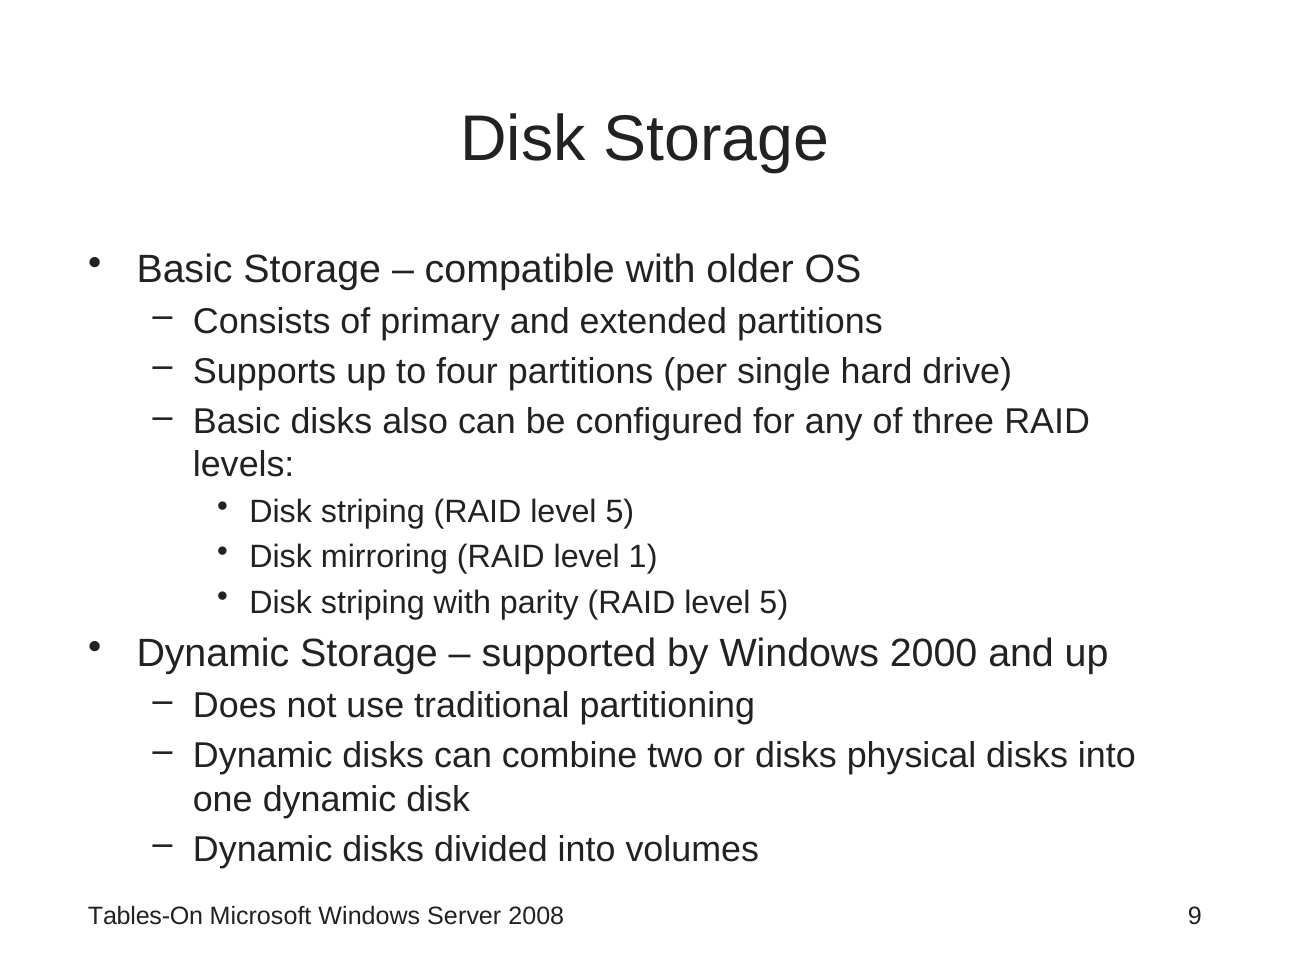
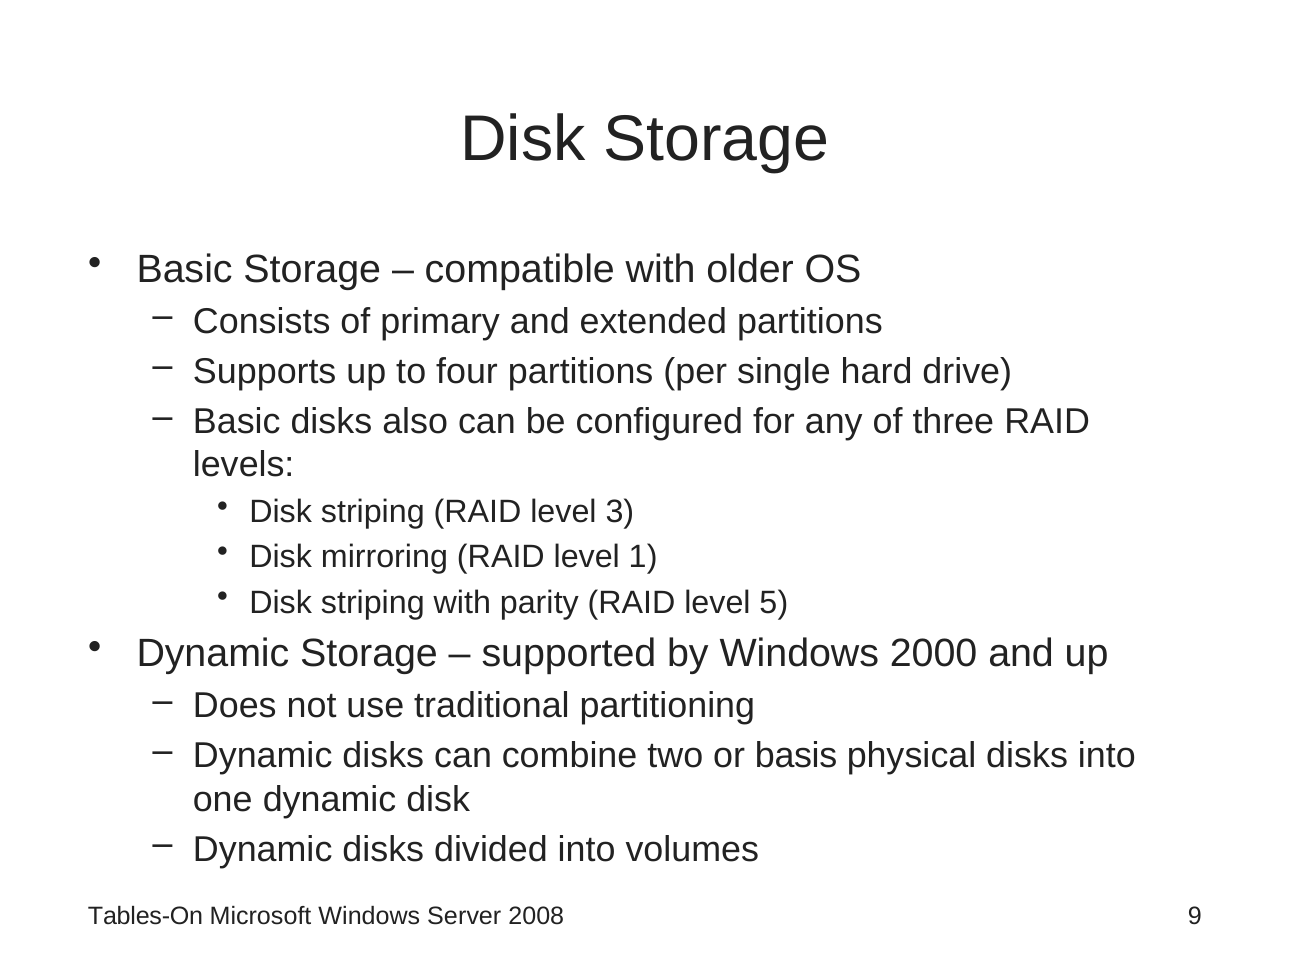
striping RAID level 5: 5 -> 3 (620, 512)
or disks: disks -> basis (796, 756)
